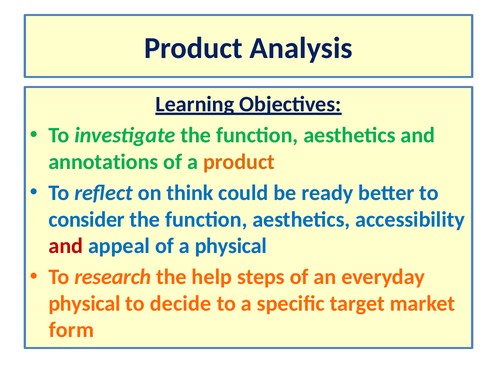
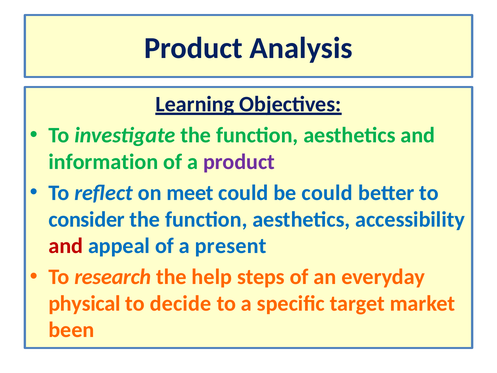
annotations: annotations -> information (103, 162)
product colour: orange -> purple (239, 162)
think: think -> meet (190, 193)
be ready: ready -> could (327, 193)
a physical: physical -> present (231, 246)
form: form -> been (71, 330)
